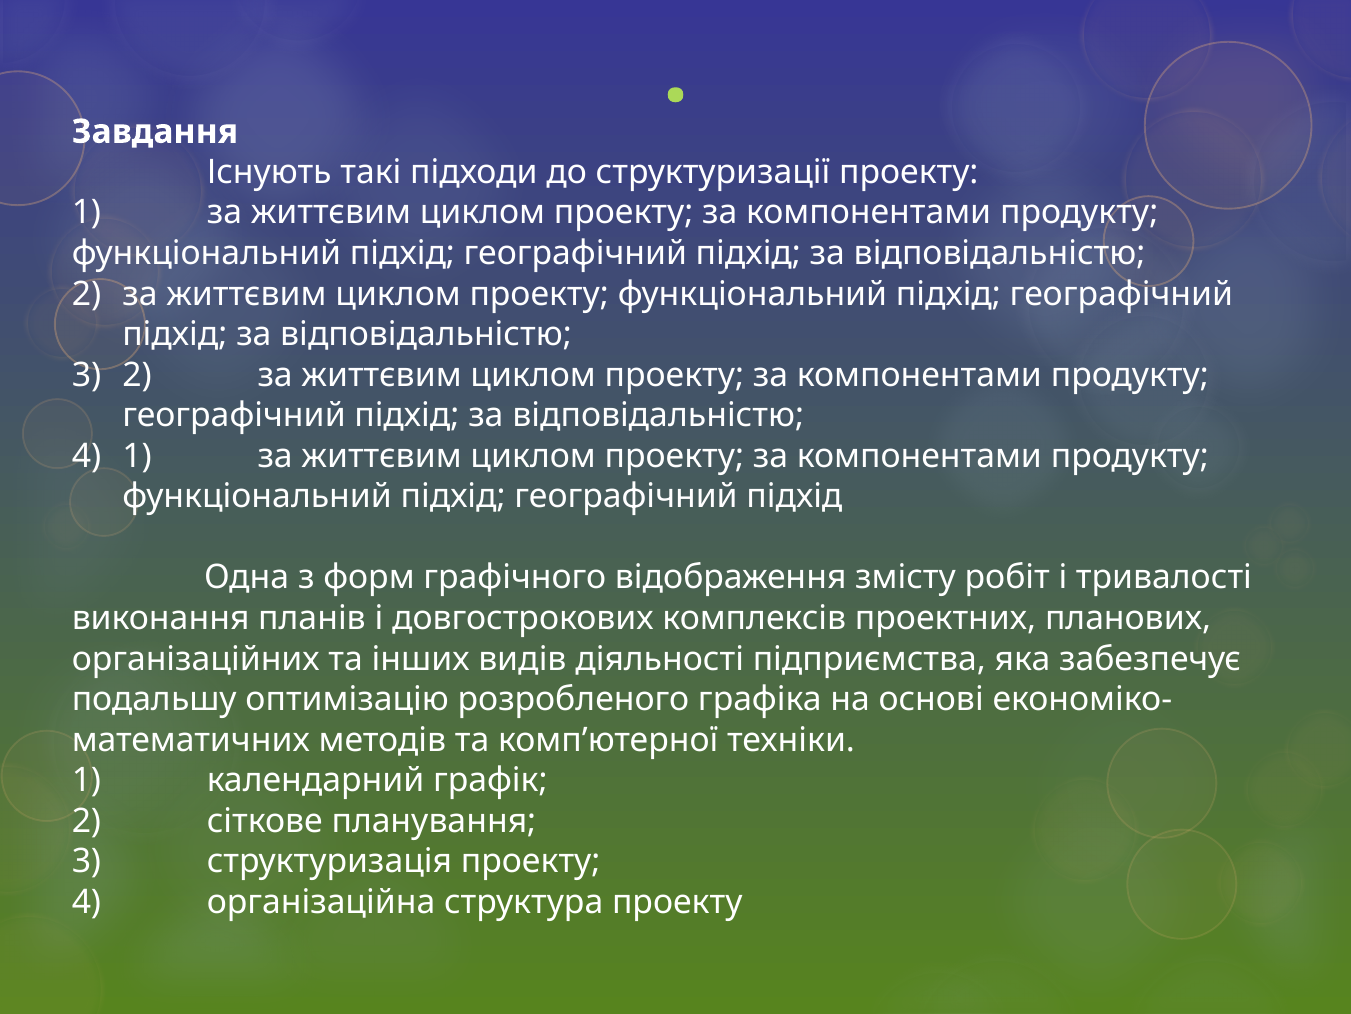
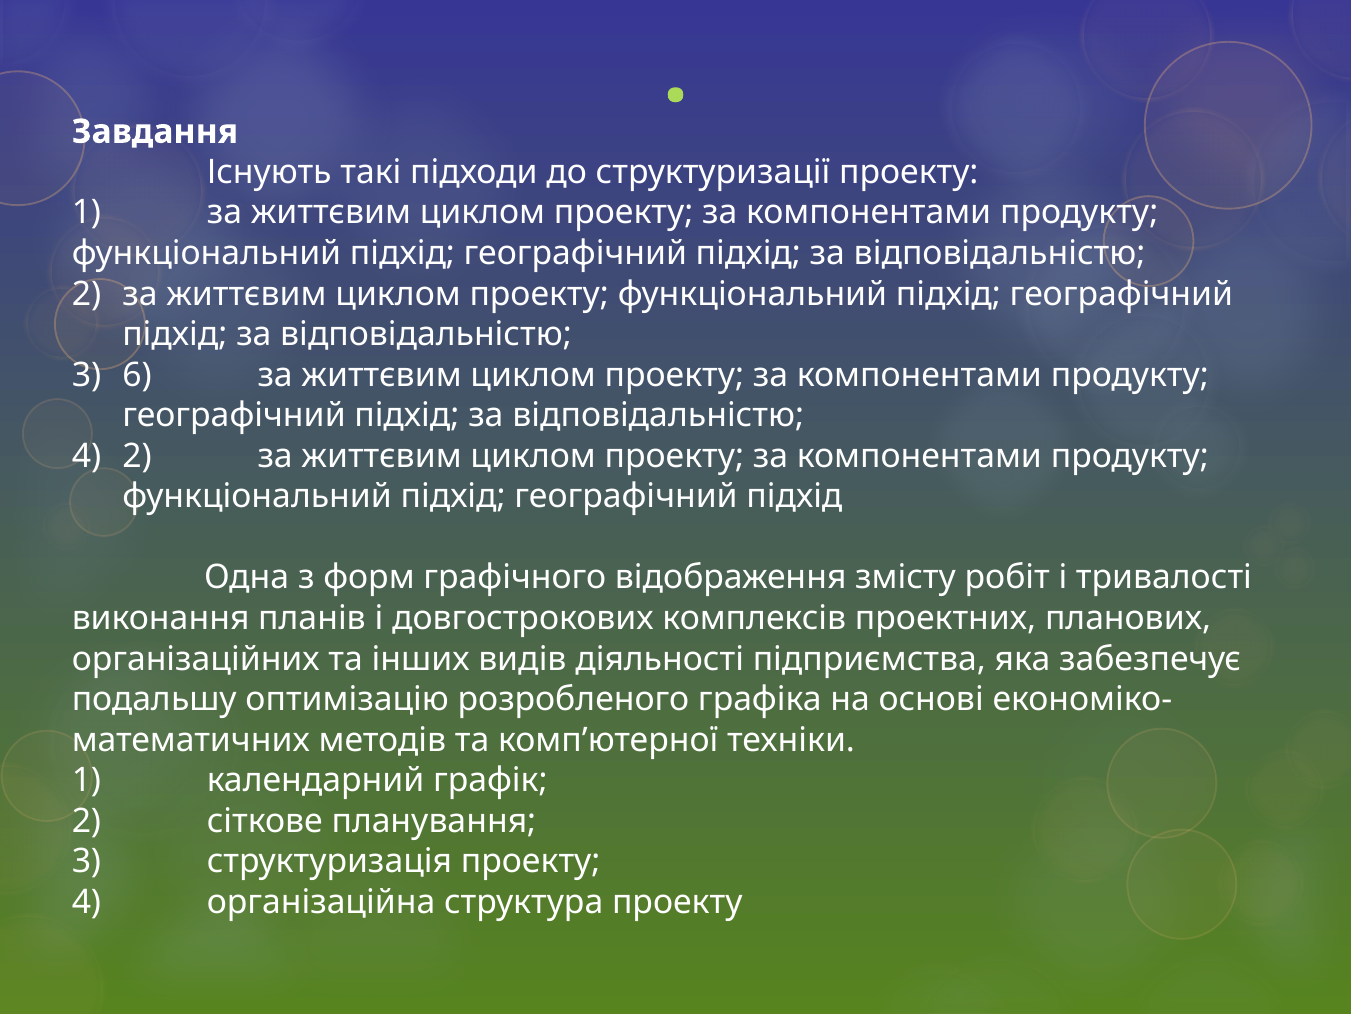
3 2: 2 -> 6 (137, 375)
4 1: 1 -> 2 (137, 456)
